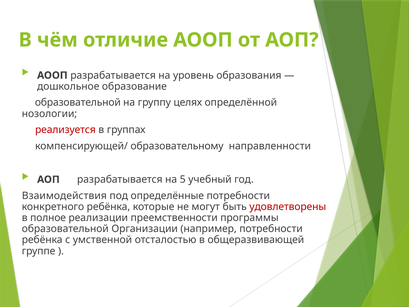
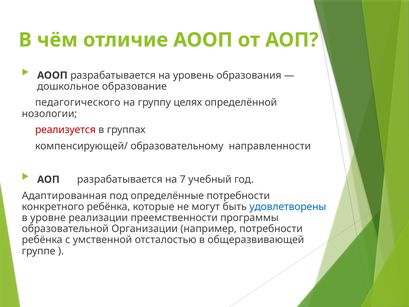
образовательной: образовательной -> педагогического (78, 102)
5: 5 -> 7 (183, 179)
Взаимодействия: Взаимодействия -> Адаптированная (64, 196)
удовлетворены colour: red -> blue (288, 207)
полное: полное -> уровне (48, 218)
